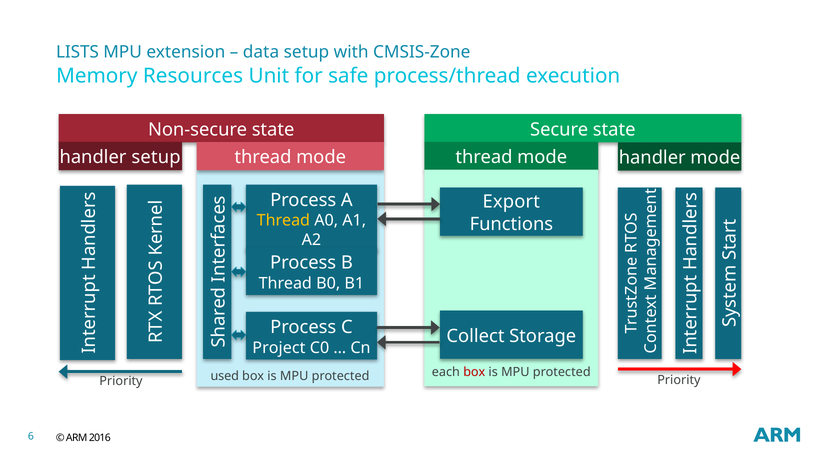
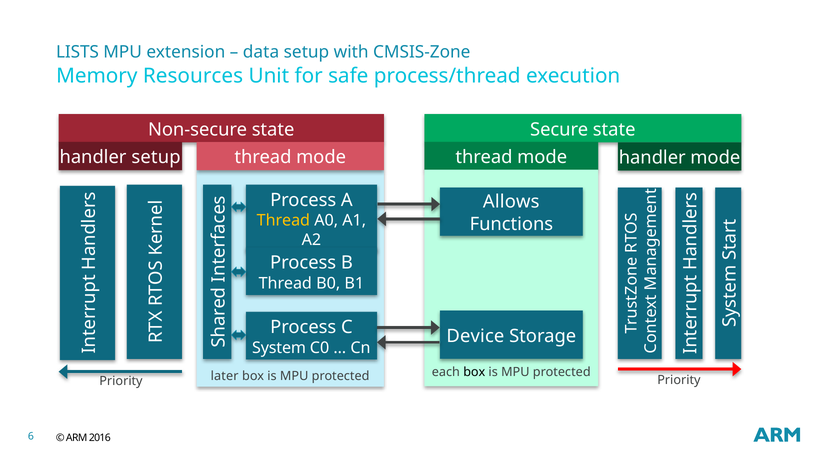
Export: Export -> Allows (511, 202)
Collect: Collect -> Device (475, 336)
Project: Project -> System (279, 348)
box colour: red -> black (474, 372)
used: used -> later (225, 376)
